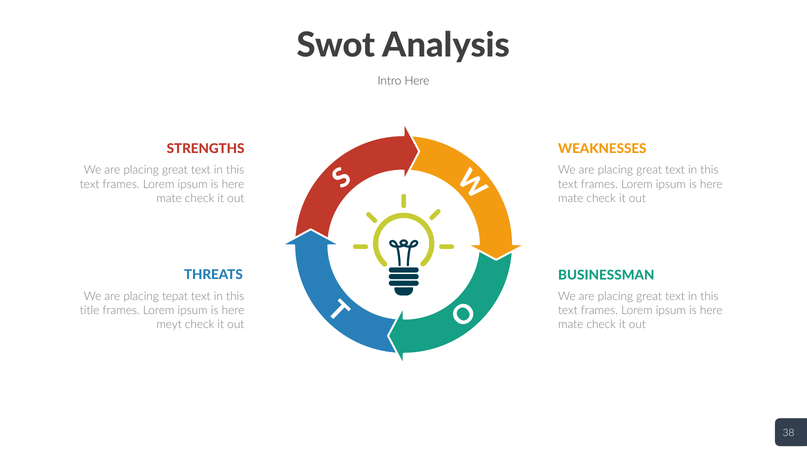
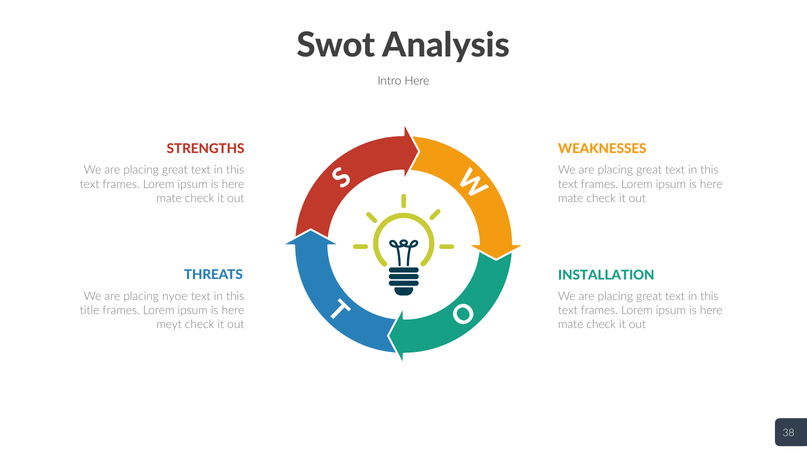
BUSINESSMAN: BUSINESSMAN -> INSTALLATION (606, 275)
tepat: tepat -> nyoe (175, 296)
